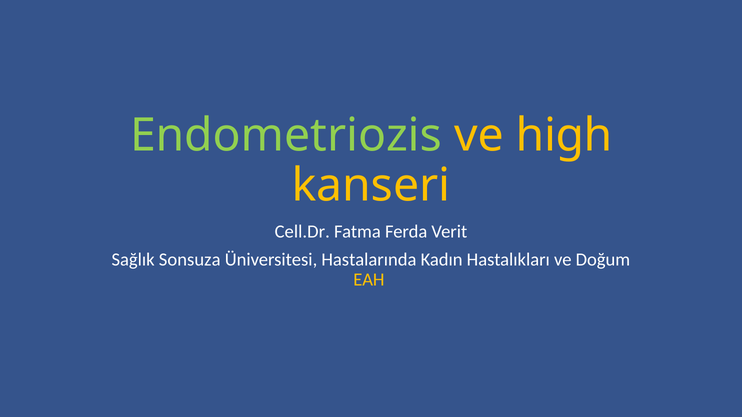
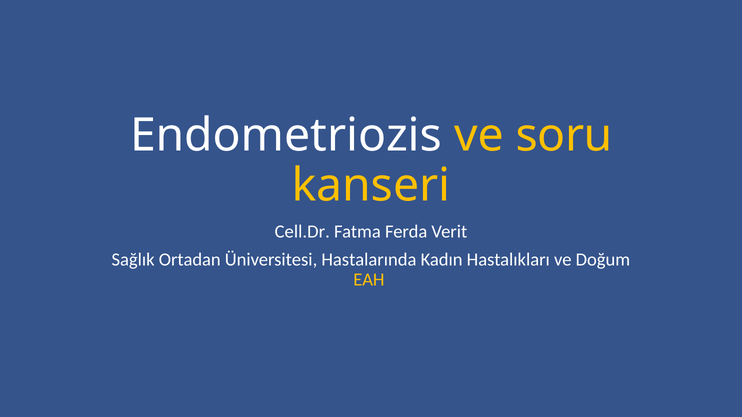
Endometriozis colour: light green -> white (286, 135)
high: high -> soru (564, 135)
Sonsuza: Sonsuza -> Ortadan (190, 260)
